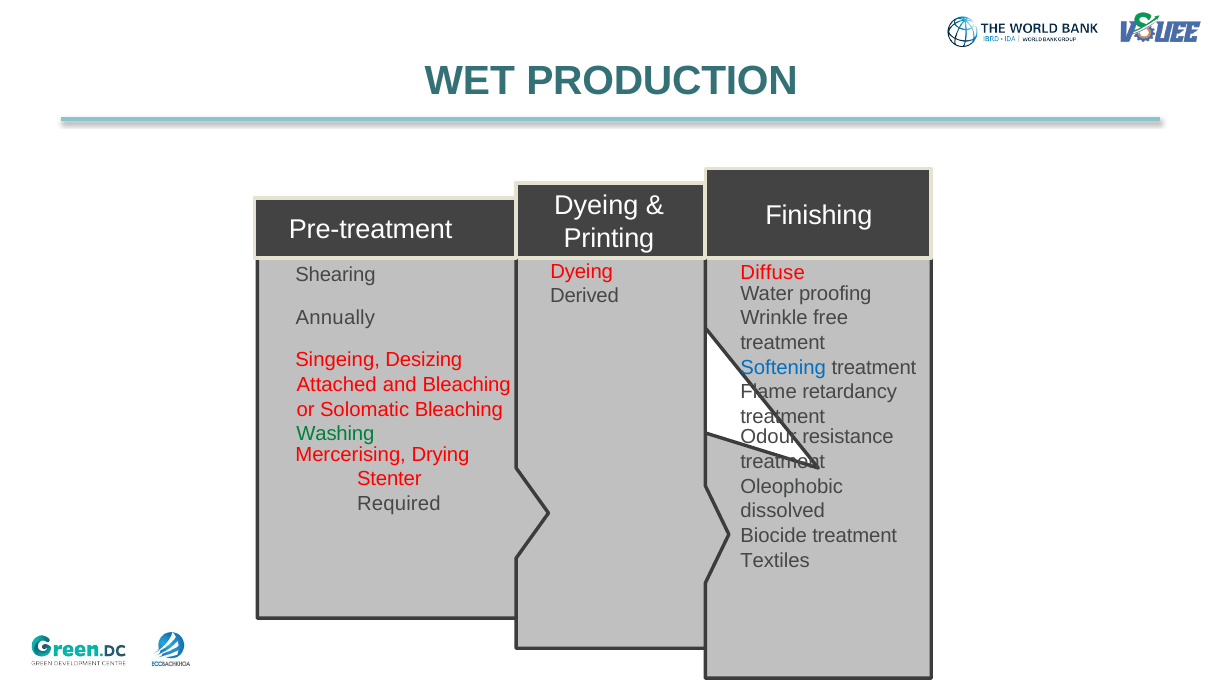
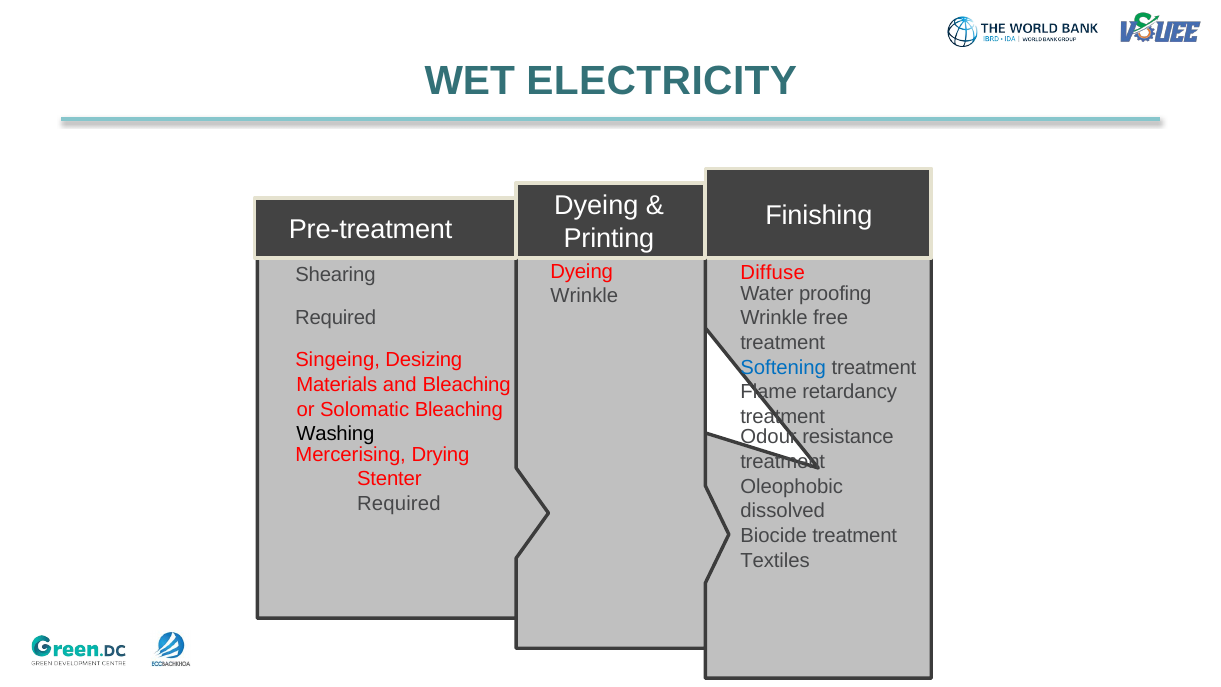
PRODUCTION: PRODUCTION -> ELECTRICITY (662, 81)
Derived: Derived -> Wrinkle (584, 295)
Annually: Annually -> Required (336, 317)
Attached: Attached -> Materials (337, 385)
Washing colour: green -> black (335, 434)
